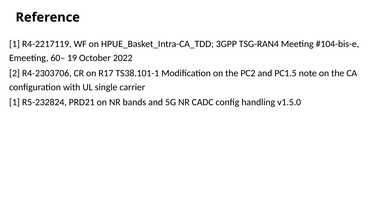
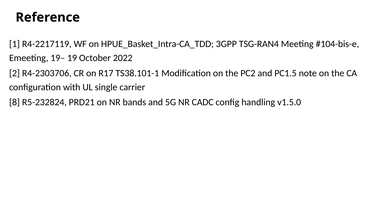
60–: 60– -> 19– (58, 58)
1: 1 -> 8 (15, 102)
